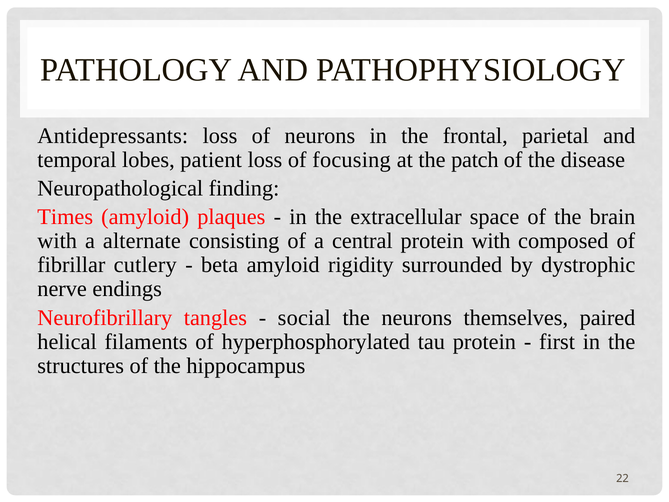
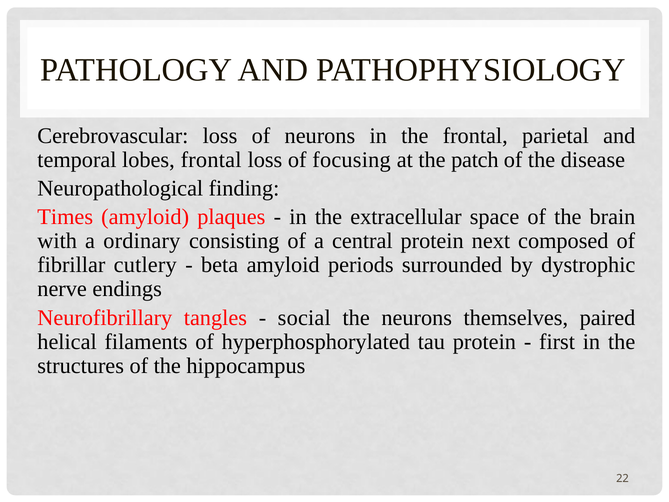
Antidepressants: Antidepressants -> Cerebrovascular (113, 136)
lobes patient: patient -> frontal (211, 160)
alternate: alternate -> ordinary (142, 241)
protein with: with -> next (491, 241)
rigidity: rigidity -> periods (361, 265)
